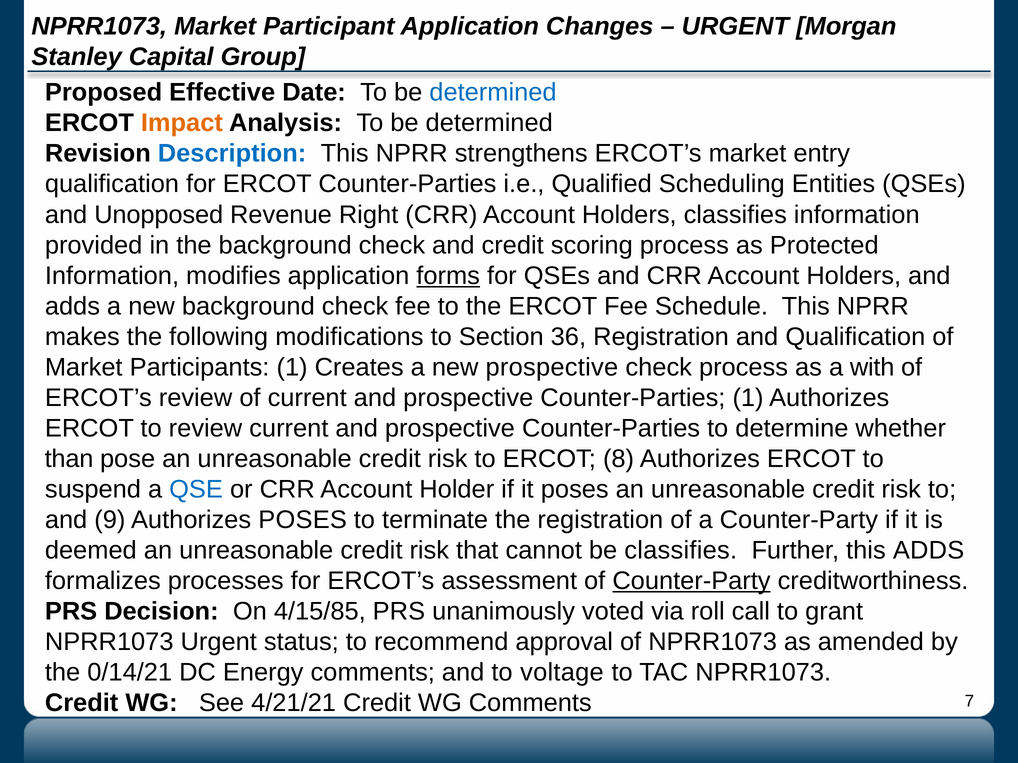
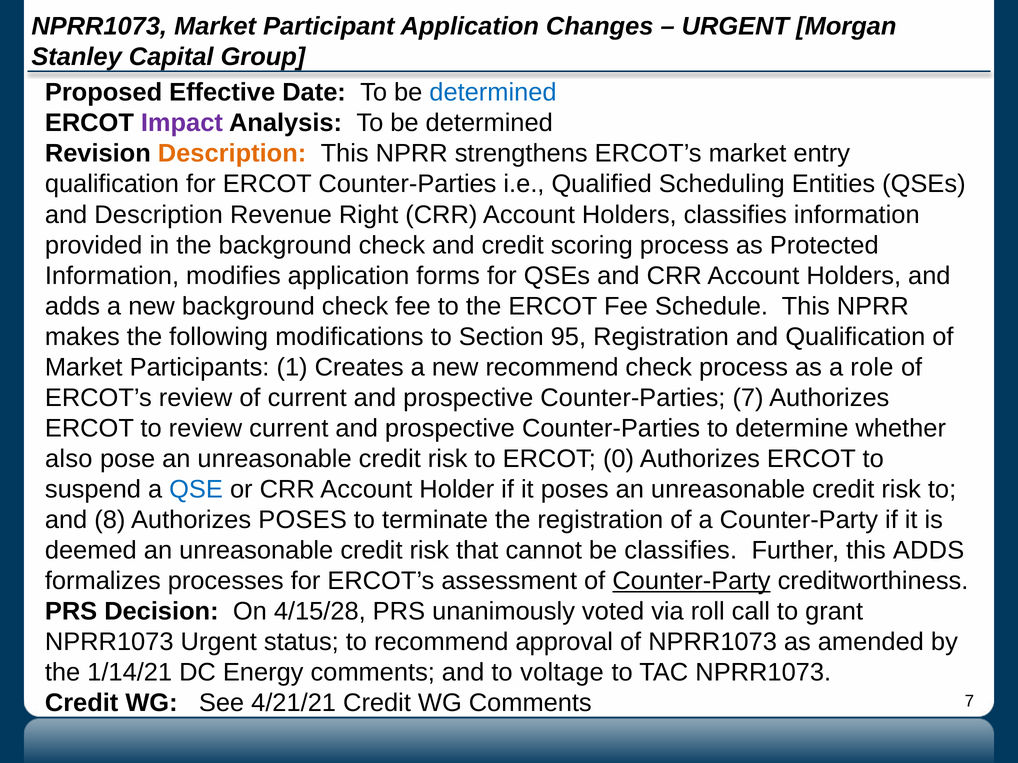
Impact colour: orange -> purple (182, 123)
Description colour: blue -> orange (232, 154)
and Unopposed: Unopposed -> Description (159, 215)
forms underline: present -> none (448, 276)
36: 36 -> 95 (568, 337)
new prospective: prospective -> recommend (552, 367)
with: with -> role (872, 367)
Counter-Parties 1: 1 -> 7 (748, 398)
than: than -> also (69, 459)
8: 8 -> 0 (619, 459)
9: 9 -> 8 (110, 520)
4/15/85: 4/15/85 -> 4/15/28 (320, 612)
0/14/21: 0/14/21 -> 1/14/21 (130, 673)
